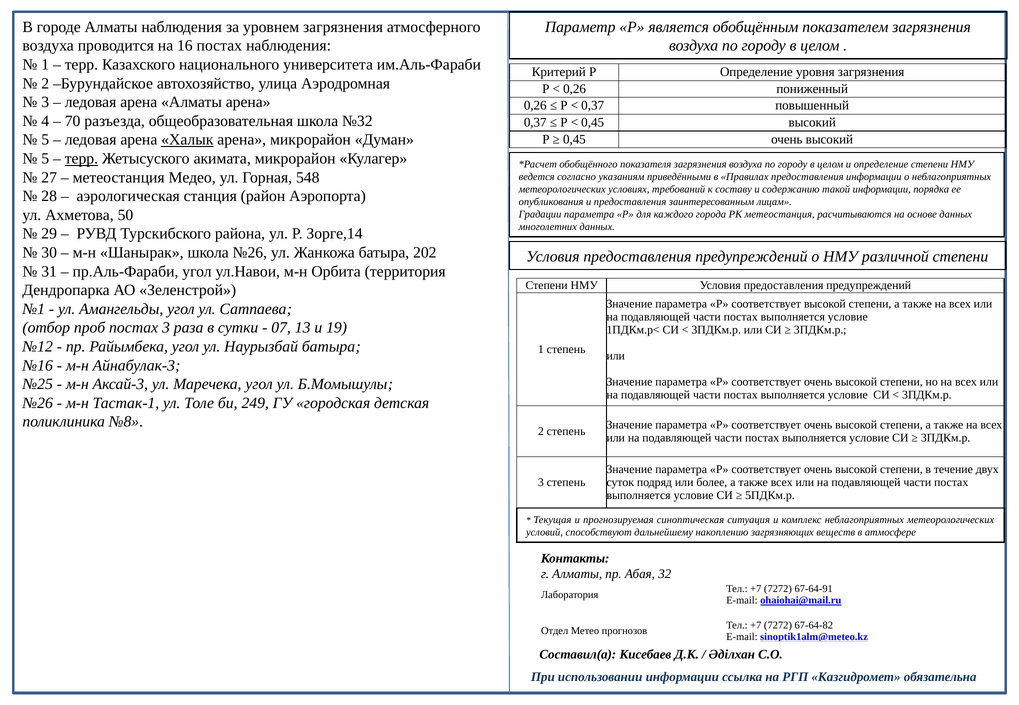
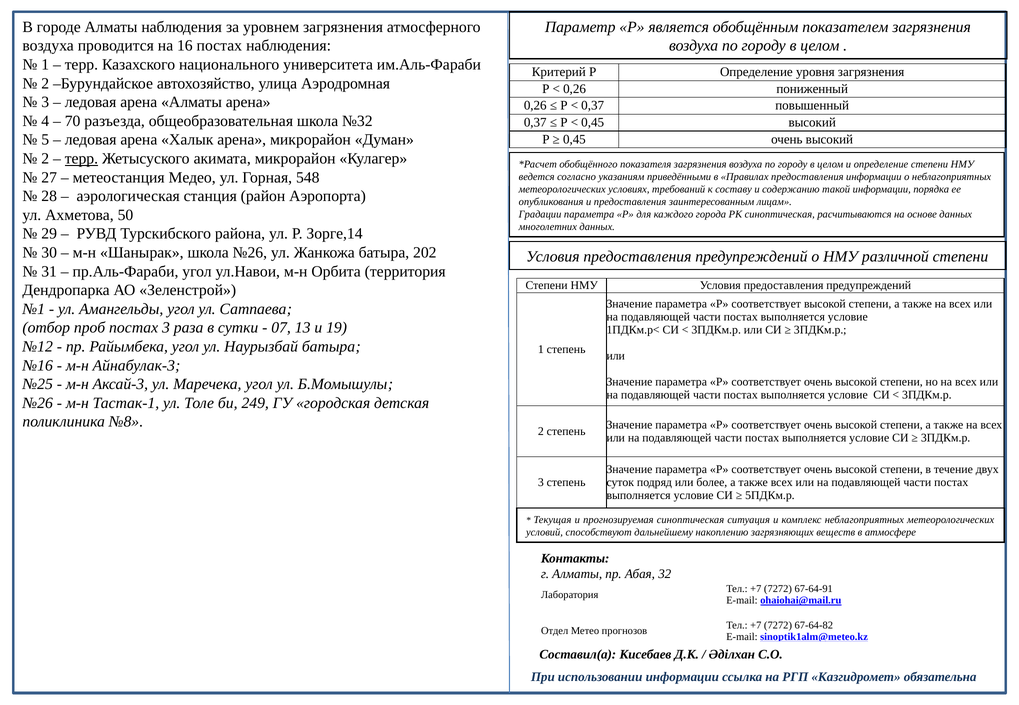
Халык underline: present -> none (187, 140)
5: 5 -> 2 (45, 159)
РК метеостанция: метеостанция -> синоптическая (780, 214)
